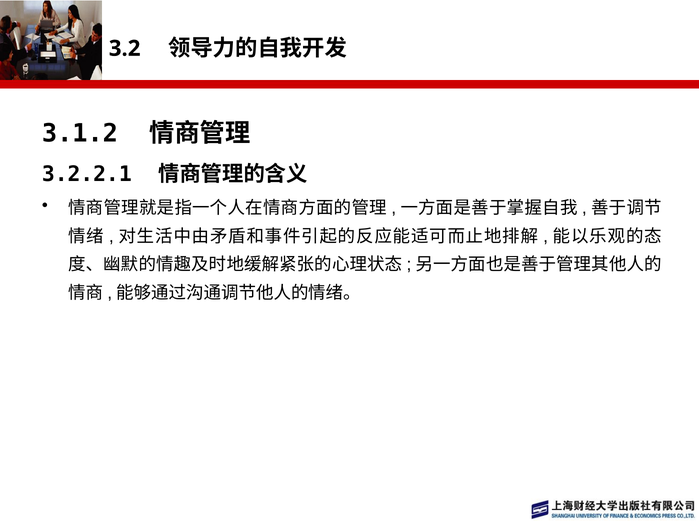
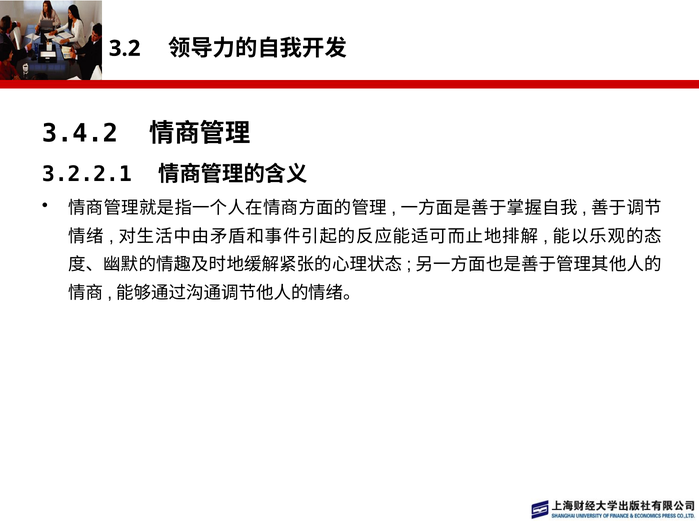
3.1.2: 3.1.2 -> 3.4.2 (80, 133)
